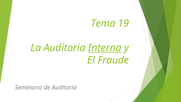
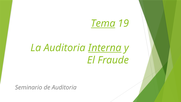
Tema underline: none -> present (103, 23)
